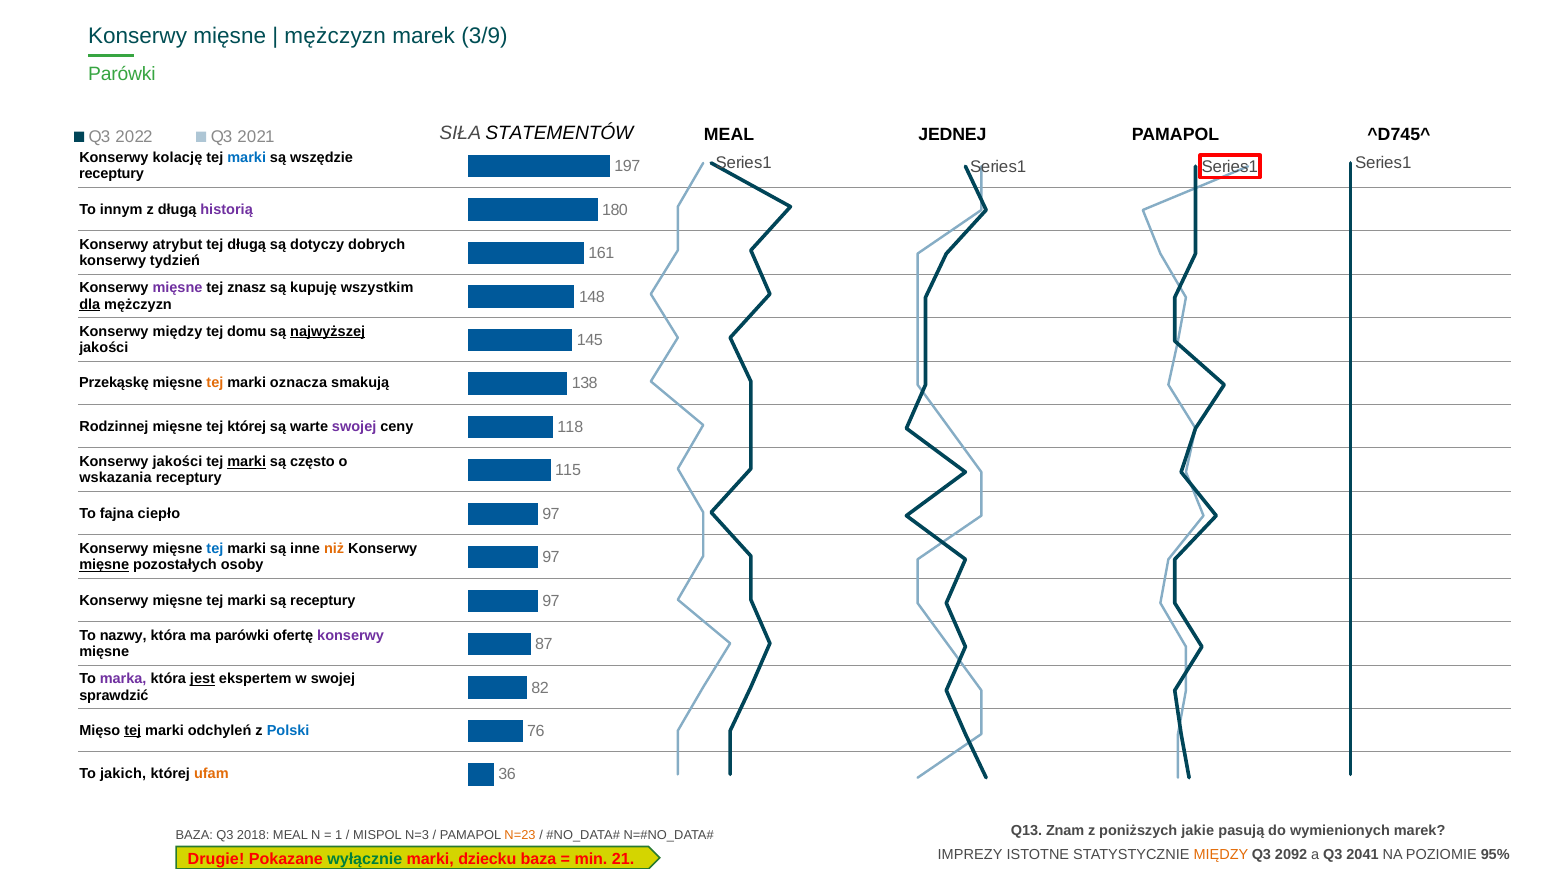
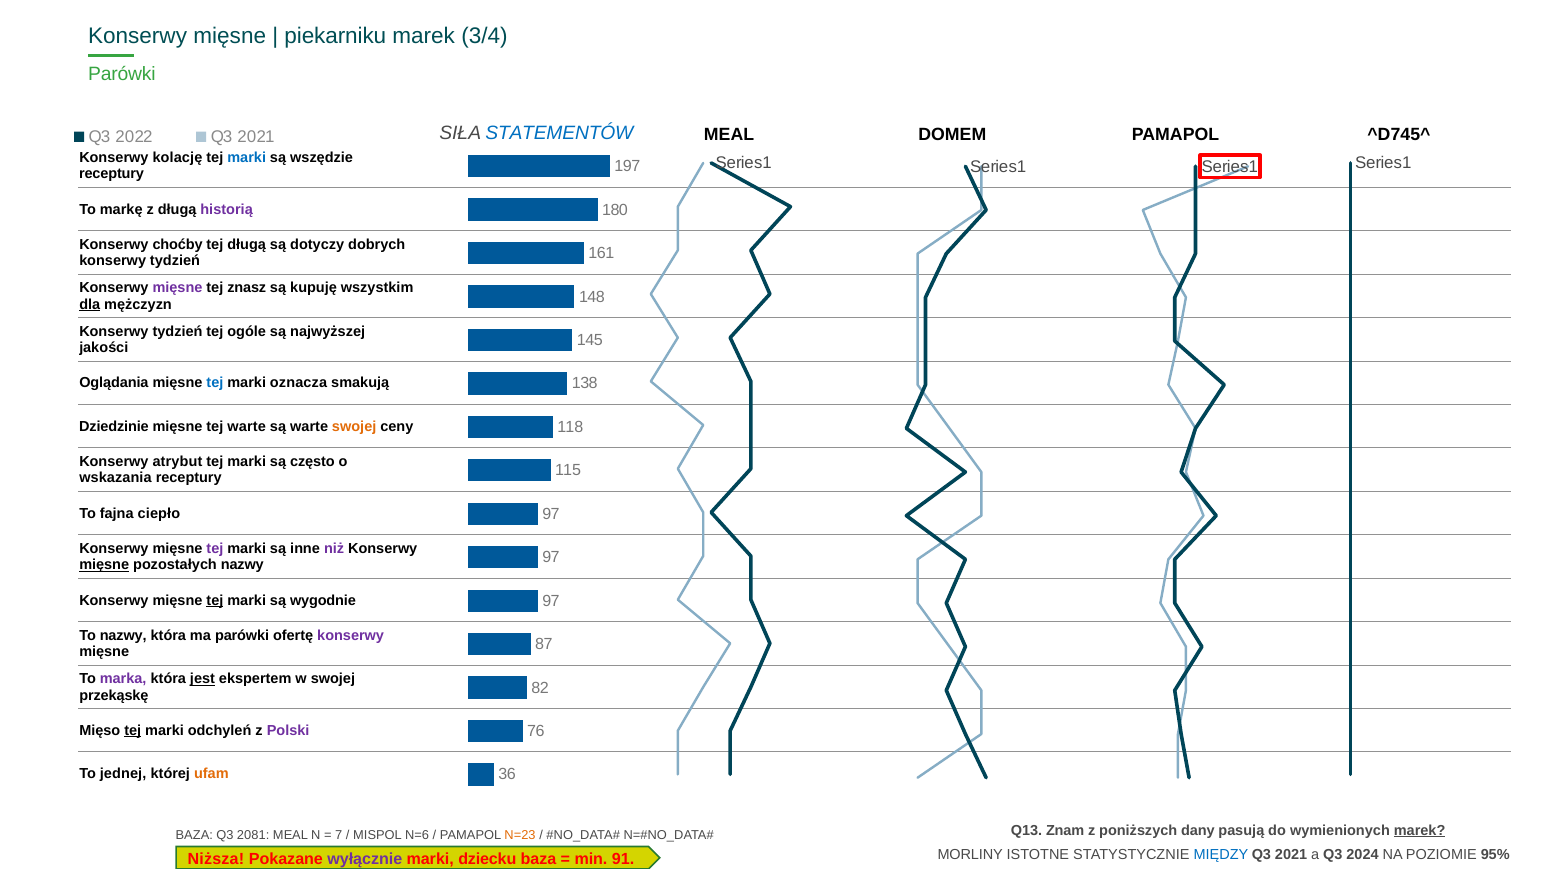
mężczyzn: mężczyzn -> piekarniku (335, 36)
3/9: 3/9 -> 3/4 (485, 36)
STATEMENTÓW colour: black -> blue (559, 133)
JEDNEJ: JEDNEJ -> DOMEM (952, 135)
innym: innym -> markę (121, 209)
atrybut: atrybut -> choćby (178, 245)
między: między -> tydzień (177, 332)
domu: domu -> ogóle (247, 332)
najwyższej underline: present -> none (328, 332)
Przekąskę: Przekąskę -> Oglądania (114, 383)
tej colour: orange -> blue (215, 383)
Rodzinnej: Rodzinnej -> Dziedzinie (114, 427)
tej której: której -> warte (247, 427)
swojej colour: purple -> orange (354, 427)
Konserwy jakości: jakości -> atrybut (177, 462)
marki underline: present -> none (247, 462)
tej colour: blue -> purple (215, 549)
niż colour: orange -> purple (334, 549)
pozostałych osoby: osoby -> nazwy (242, 565)
tej underline: none -> present (215, 600)
są receptury: receptury -> wygodnie (323, 600)
sprawdzić: sprawdzić -> przekąskę (114, 695)
Polski colour: blue -> purple (288, 731)
jakich: jakich -> jednej (123, 774)
2018: 2018 -> 2081 (253, 835)
1: 1 -> 7 (339, 835)
N=3: N=3 -> N=6 (417, 835)
jakie: jakie -> dany (1198, 830)
marek underline: none -> present (1420, 830)
IMPREZY: IMPREZY -> MORLINY (970, 855)
MIĘDZY colour: orange -> blue (1221, 855)
2092: 2092 -> 2021 (1291, 855)
2041: 2041 -> 2024 (1363, 855)
Drugie: Drugie -> Niższa (216, 859)
wyłącznie colour: green -> purple (365, 859)
21: 21 -> 91 (623, 859)
